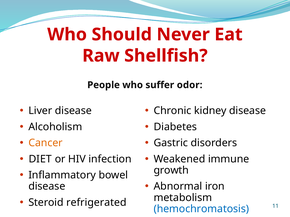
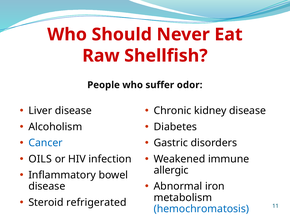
Cancer colour: orange -> blue (46, 143)
DIET: DIET -> OILS (40, 159)
growth: growth -> allergic (171, 171)
